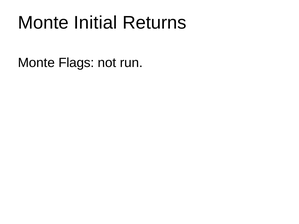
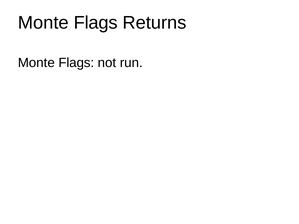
Initial: Initial -> Flags (96, 23)
